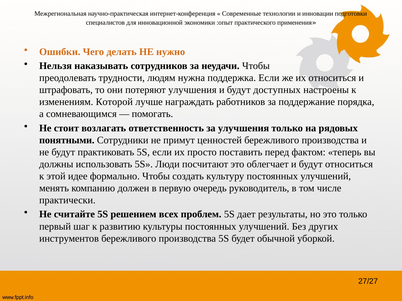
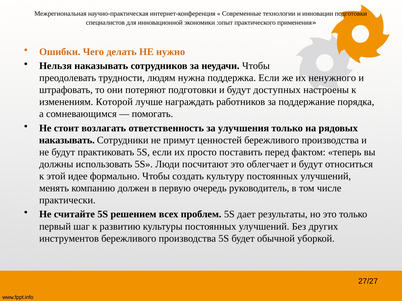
их относиться: относиться -> ненужного (332, 78)
потеряют улучшения: улучшения -> подготовки (192, 90)
понятными: понятными -> наказывать (67, 140)
